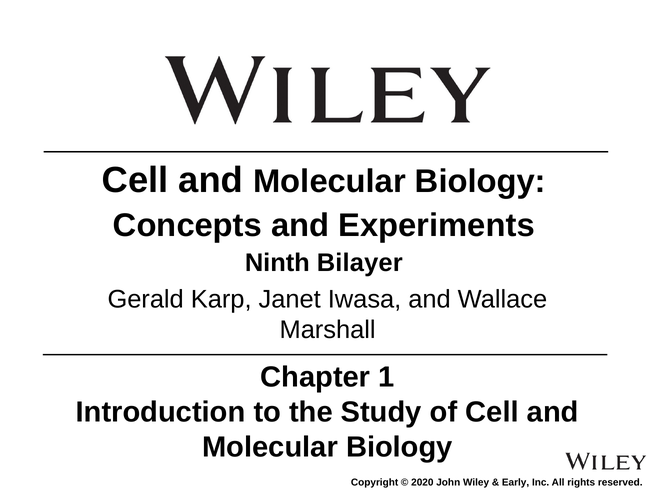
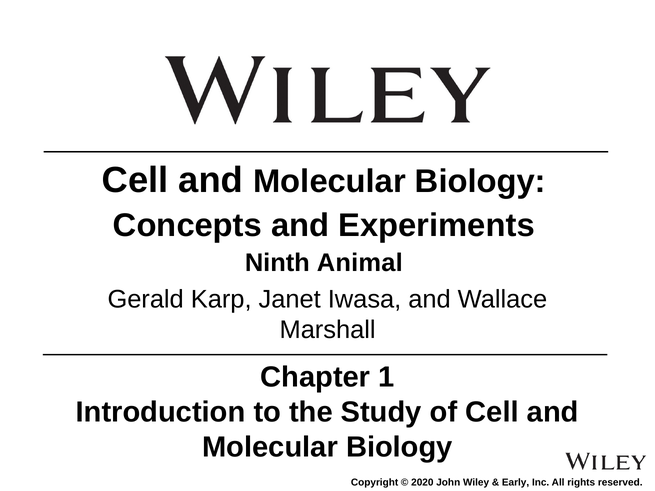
Bilayer: Bilayer -> Animal (360, 263)
